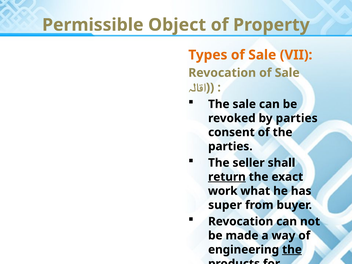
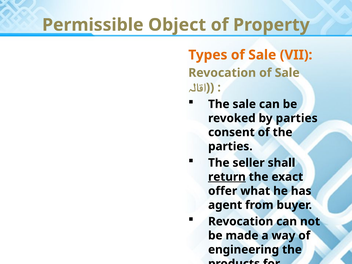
work: work -> offer (223, 191)
super: super -> agent (225, 205)
the underline: present -> none (292, 250)
